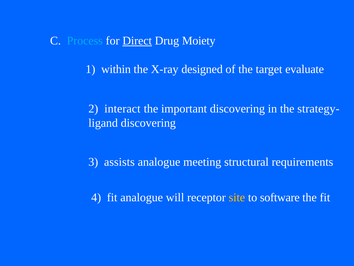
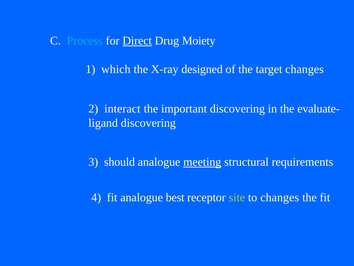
within: within -> which (116, 69)
target evaluate: evaluate -> changes (305, 69)
strategy-: strategy- -> evaluate- (319, 109)
assists: assists -> should (119, 162)
meeting underline: none -> present (202, 162)
will: will -> best (175, 197)
site colour: yellow -> light green (237, 197)
to software: software -> changes (280, 197)
